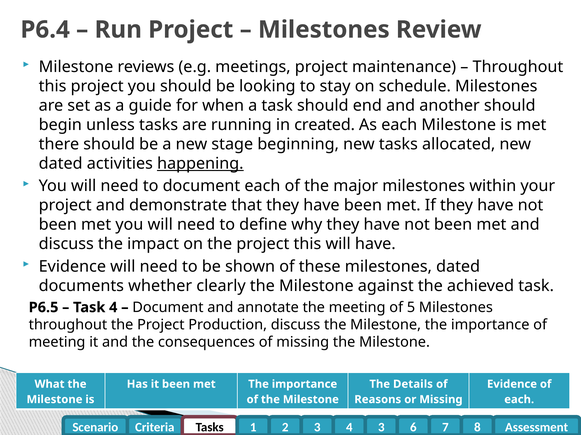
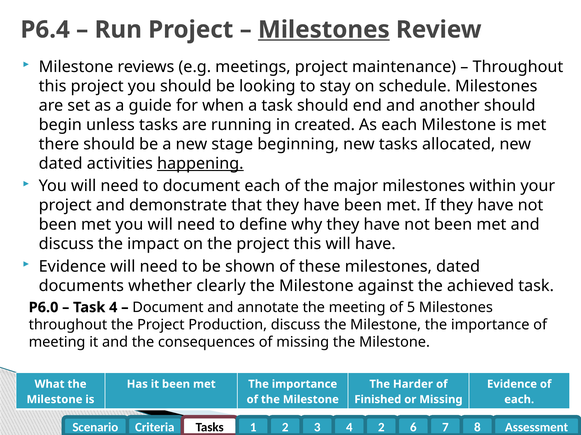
Milestones underline: none -> present (324, 30)
P6.5: P6.5 -> P6.0 (44, 308)
Details: Details -> Harder (413, 385)
Reasons: Reasons -> Finished (378, 400)
4 3: 3 -> 2 (381, 428)
